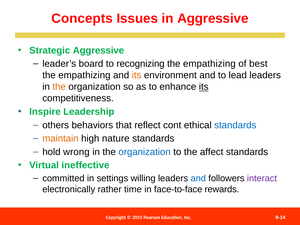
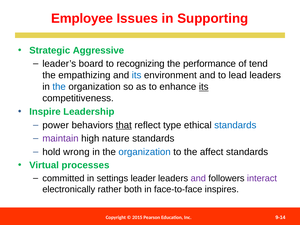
Concepts: Concepts -> Employee (82, 18)
in Aggressive: Aggressive -> Supporting (213, 18)
empathizing: empathizing -> performance (209, 64)
best: best -> tend (258, 64)
its colour: orange -> blue (137, 75)
the colour: orange -> blue (59, 87)
others: others -> power (56, 125)
that underline: none -> present (124, 125)
cont: cont -> type (172, 125)
maintain colour: orange -> purple (60, 139)
ineffective: ineffective -> processes (85, 165)
willing: willing -> leader (143, 178)
and colour: blue -> purple (198, 178)
time: time -> both (133, 189)
rewards: rewards -> inspires (222, 189)
